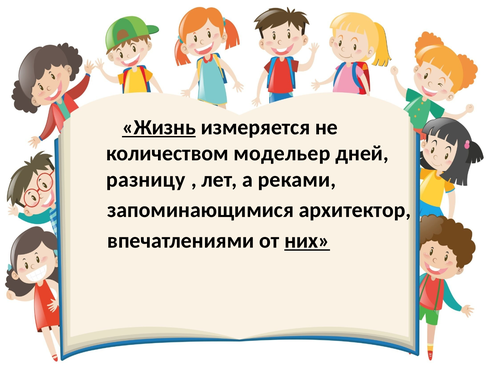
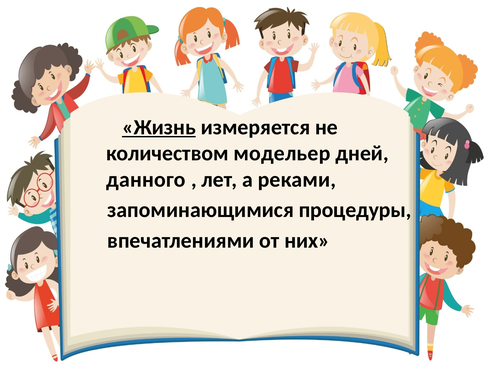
разницу: разницу -> данного (146, 179)
архитектор: архитектор -> процедуры (355, 210)
них underline: present -> none (307, 240)
